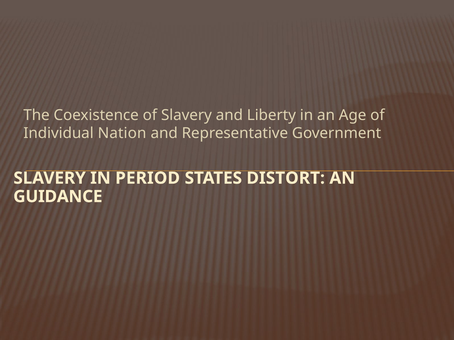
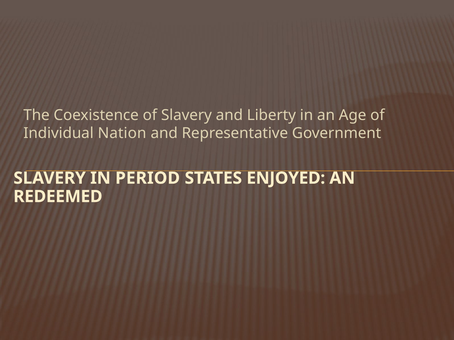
DISTORT: DISTORT -> ENJOYED (286, 178)
GUIDANCE: GUIDANCE -> REDEEMED (58, 197)
